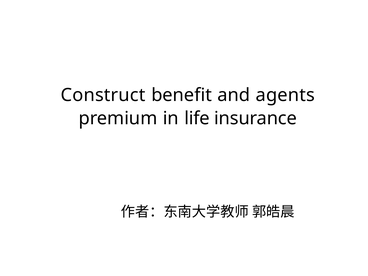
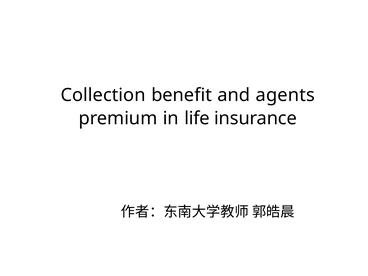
Construct: Construct -> Collection (103, 95)
